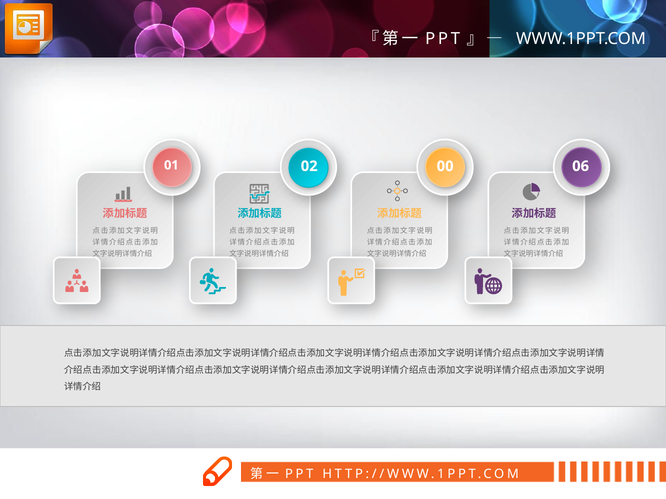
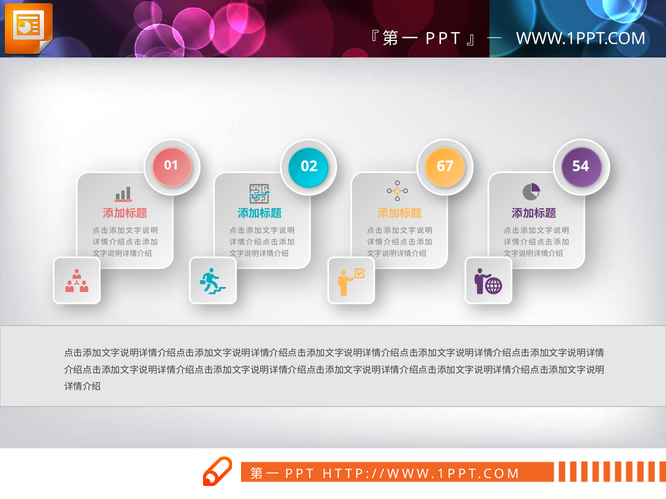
00: 00 -> 67 (445, 166)
06: 06 -> 54 (581, 166)
